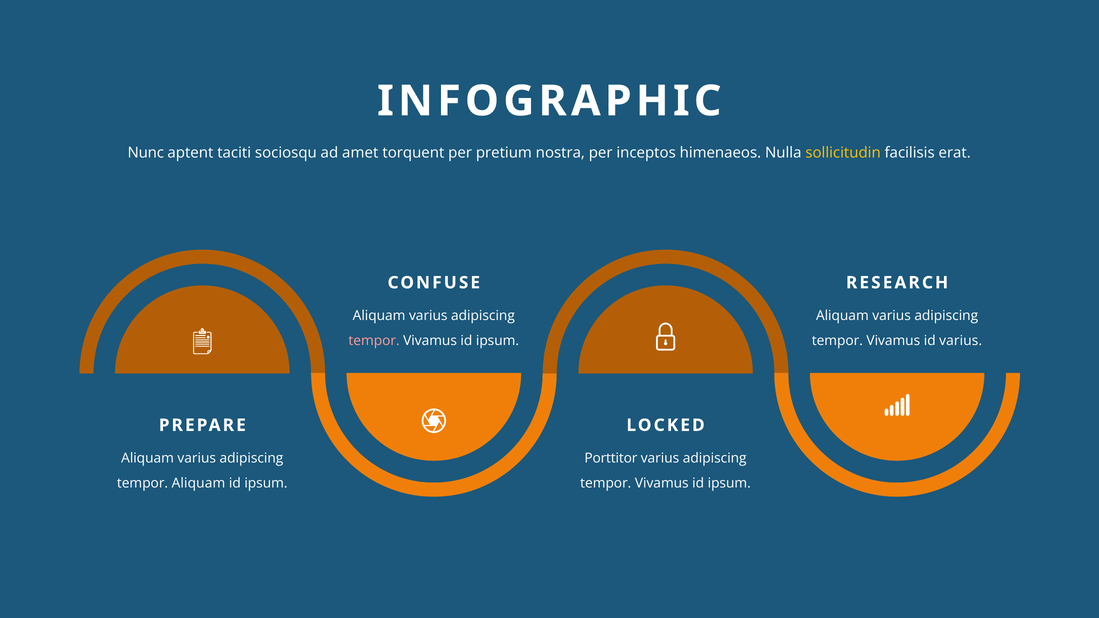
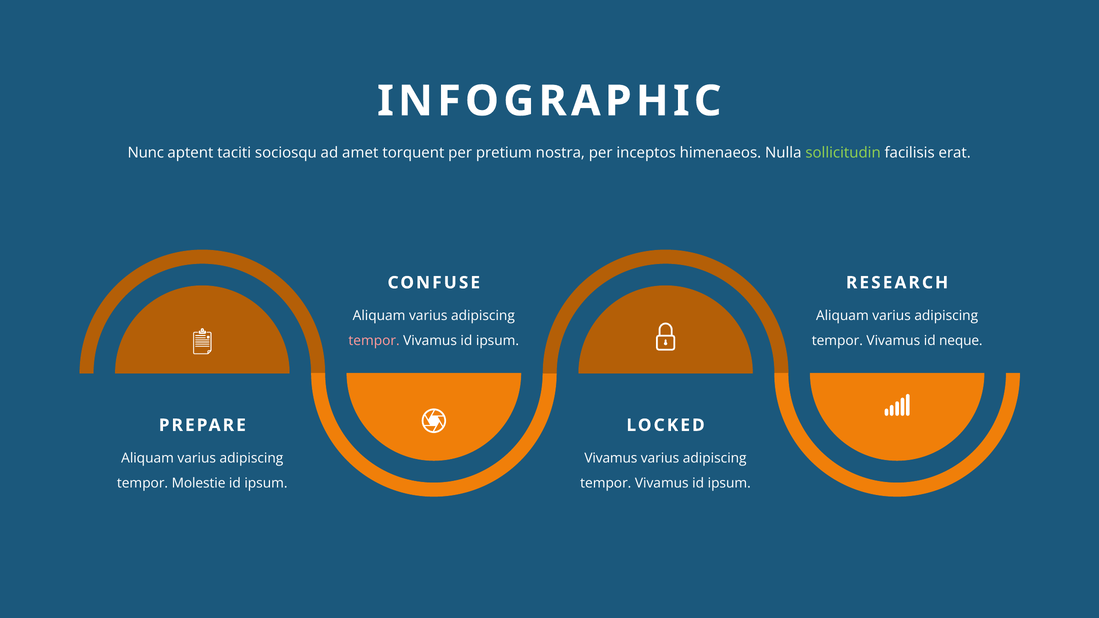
sollicitudin colour: yellow -> light green (843, 153)
id varius: varius -> neque (961, 341)
Porttitor: Porttitor -> Vivamus (611, 458)
tempor Aliquam: Aliquam -> Molestie (199, 483)
